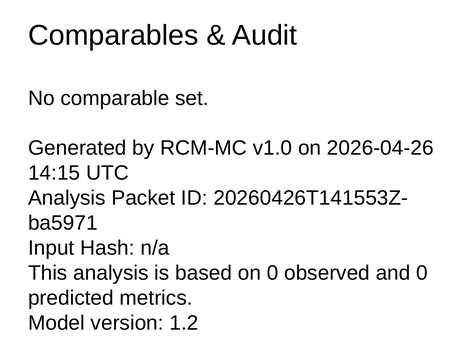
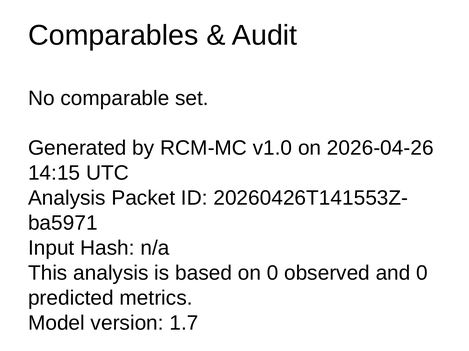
1.2: 1.2 -> 1.7 (184, 324)
